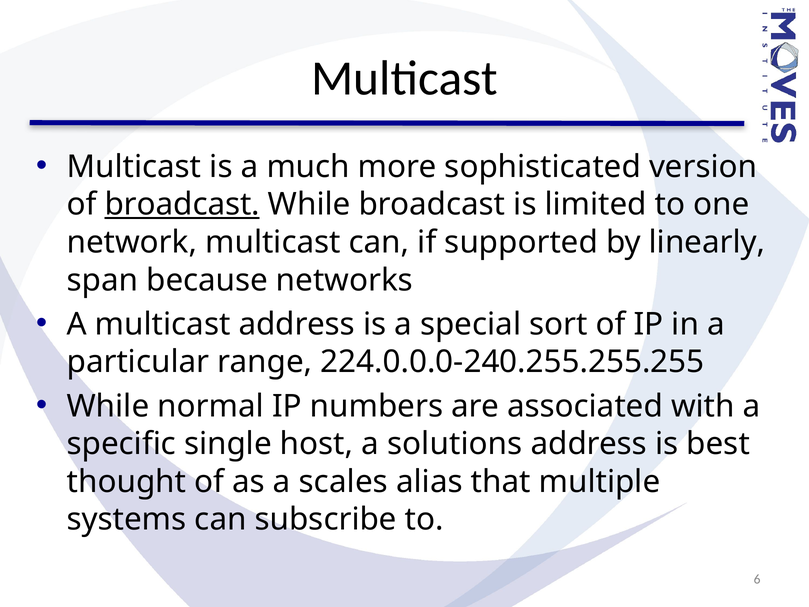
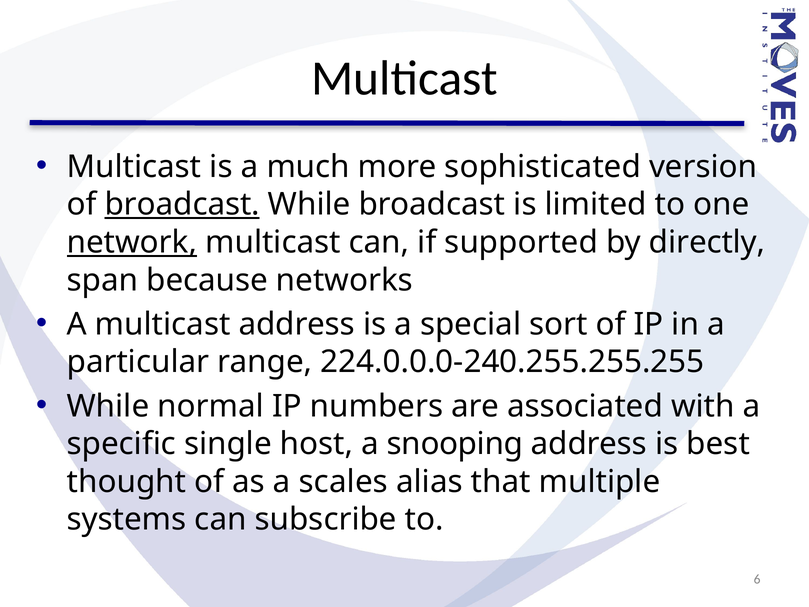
network underline: none -> present (132, 242)
linearly: linearly -> directly (707, 242)
solutions: solutions -> snooping (455, 444)
